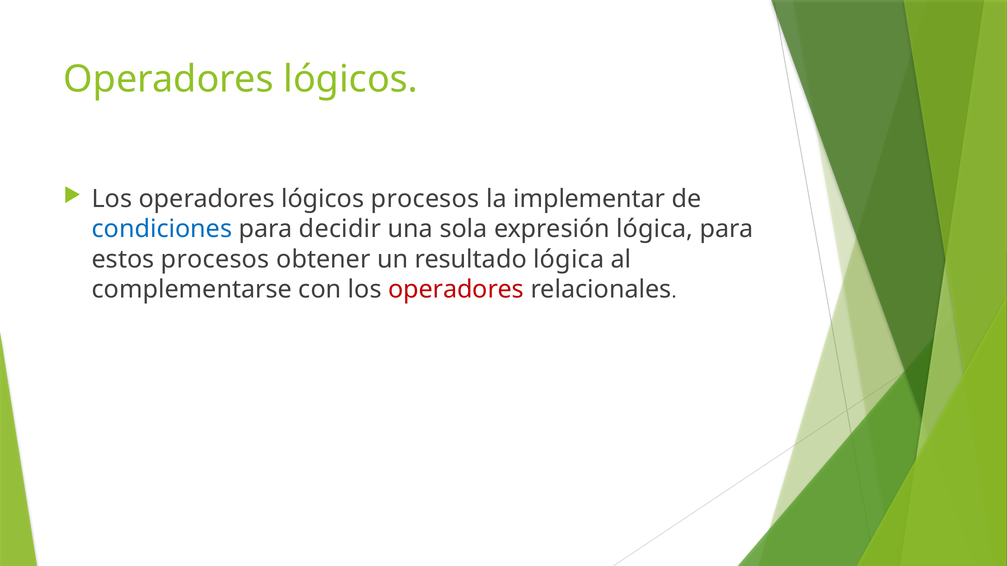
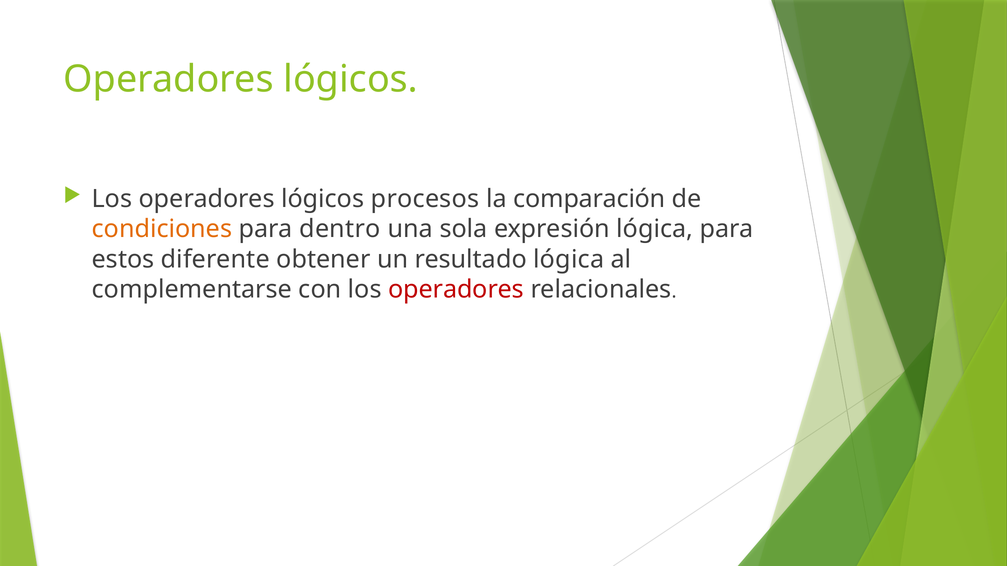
implementar: implementar -> comparación (589, 199)
condiciones colour: blue -> orange (162, 229)
decidir: decidir -> dentro (340, 229)
estos procesos: procesos -> diferente (215, 260)
